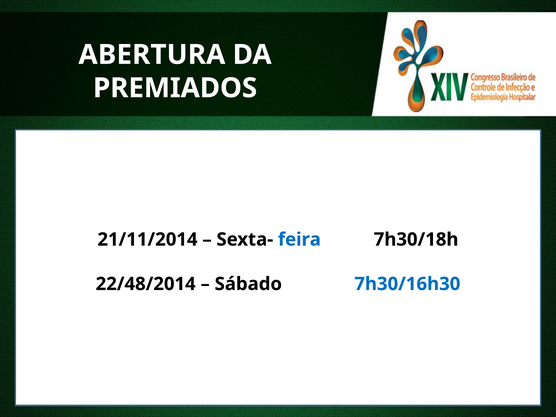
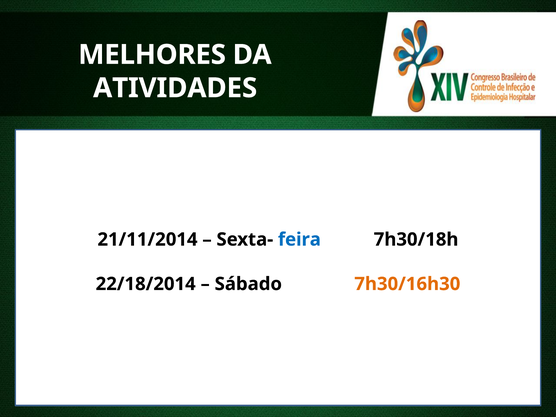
ABERTURA: ABERTURA -> MELHORES (152, 55)
PREMIADOS: PREMIADOS -> ATIVIDADES (175, 88)
22/48/2014: 22/48/2014 -> 22/18/2014 (146, 284)
7h30/16h30 colour: blue -> orange (407, 284)
